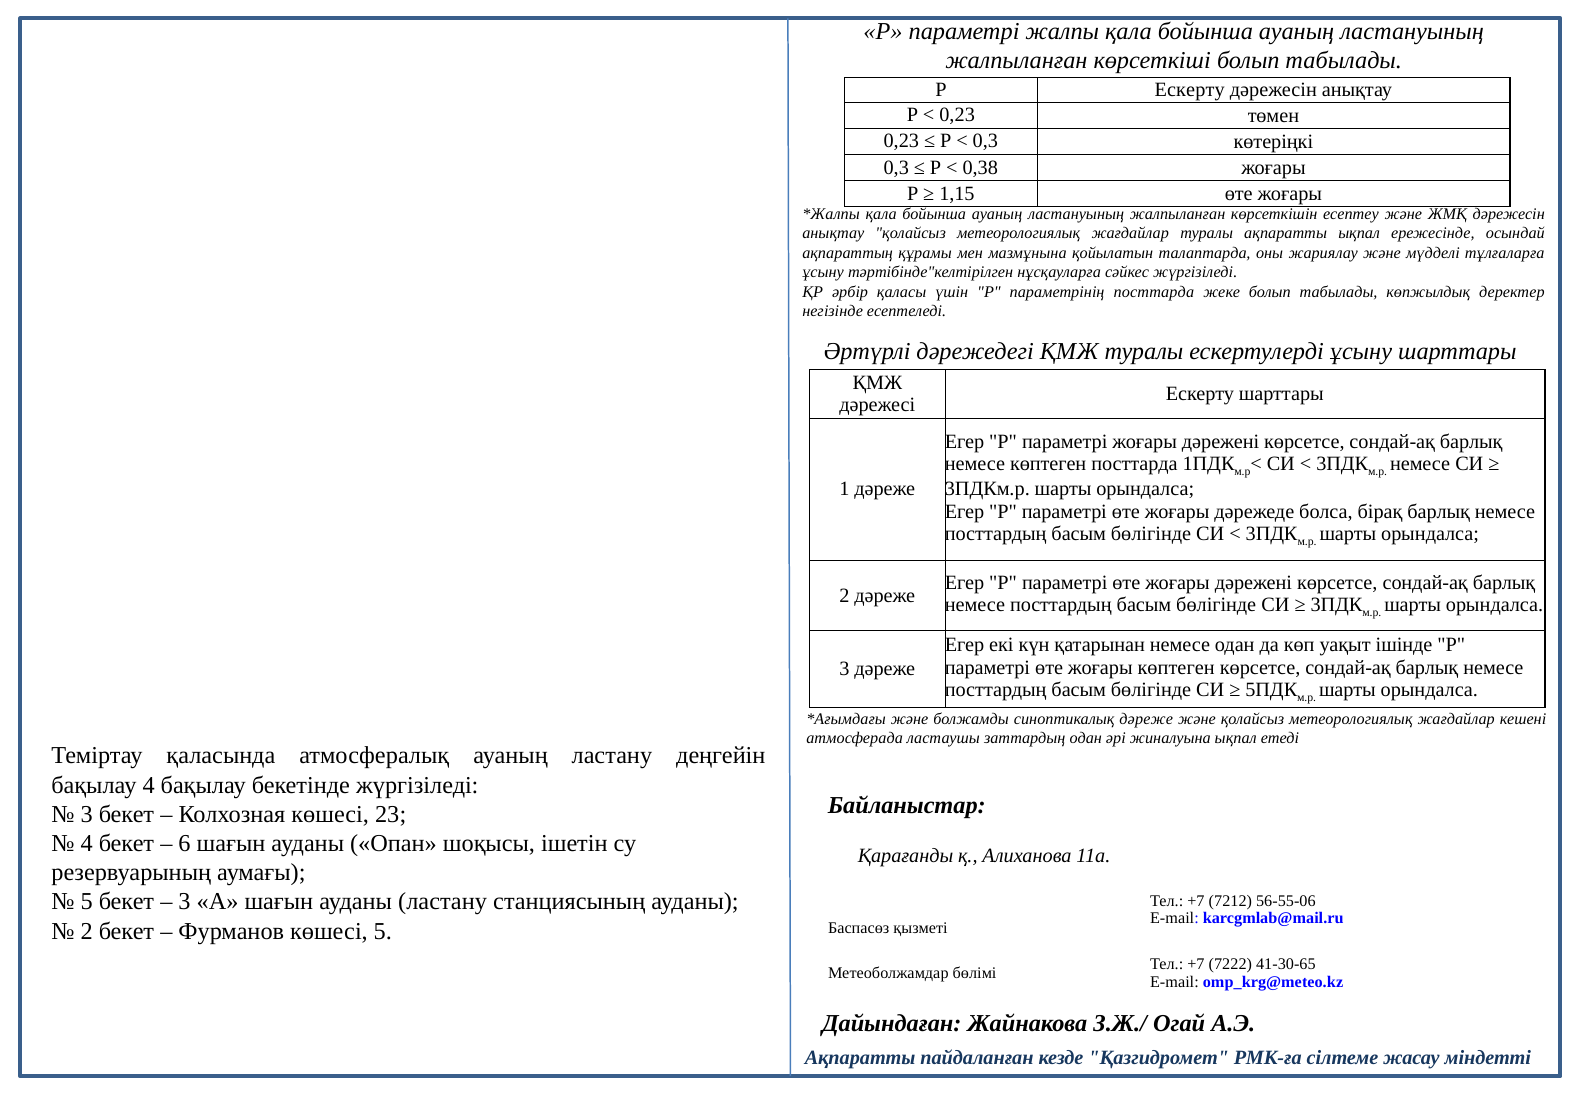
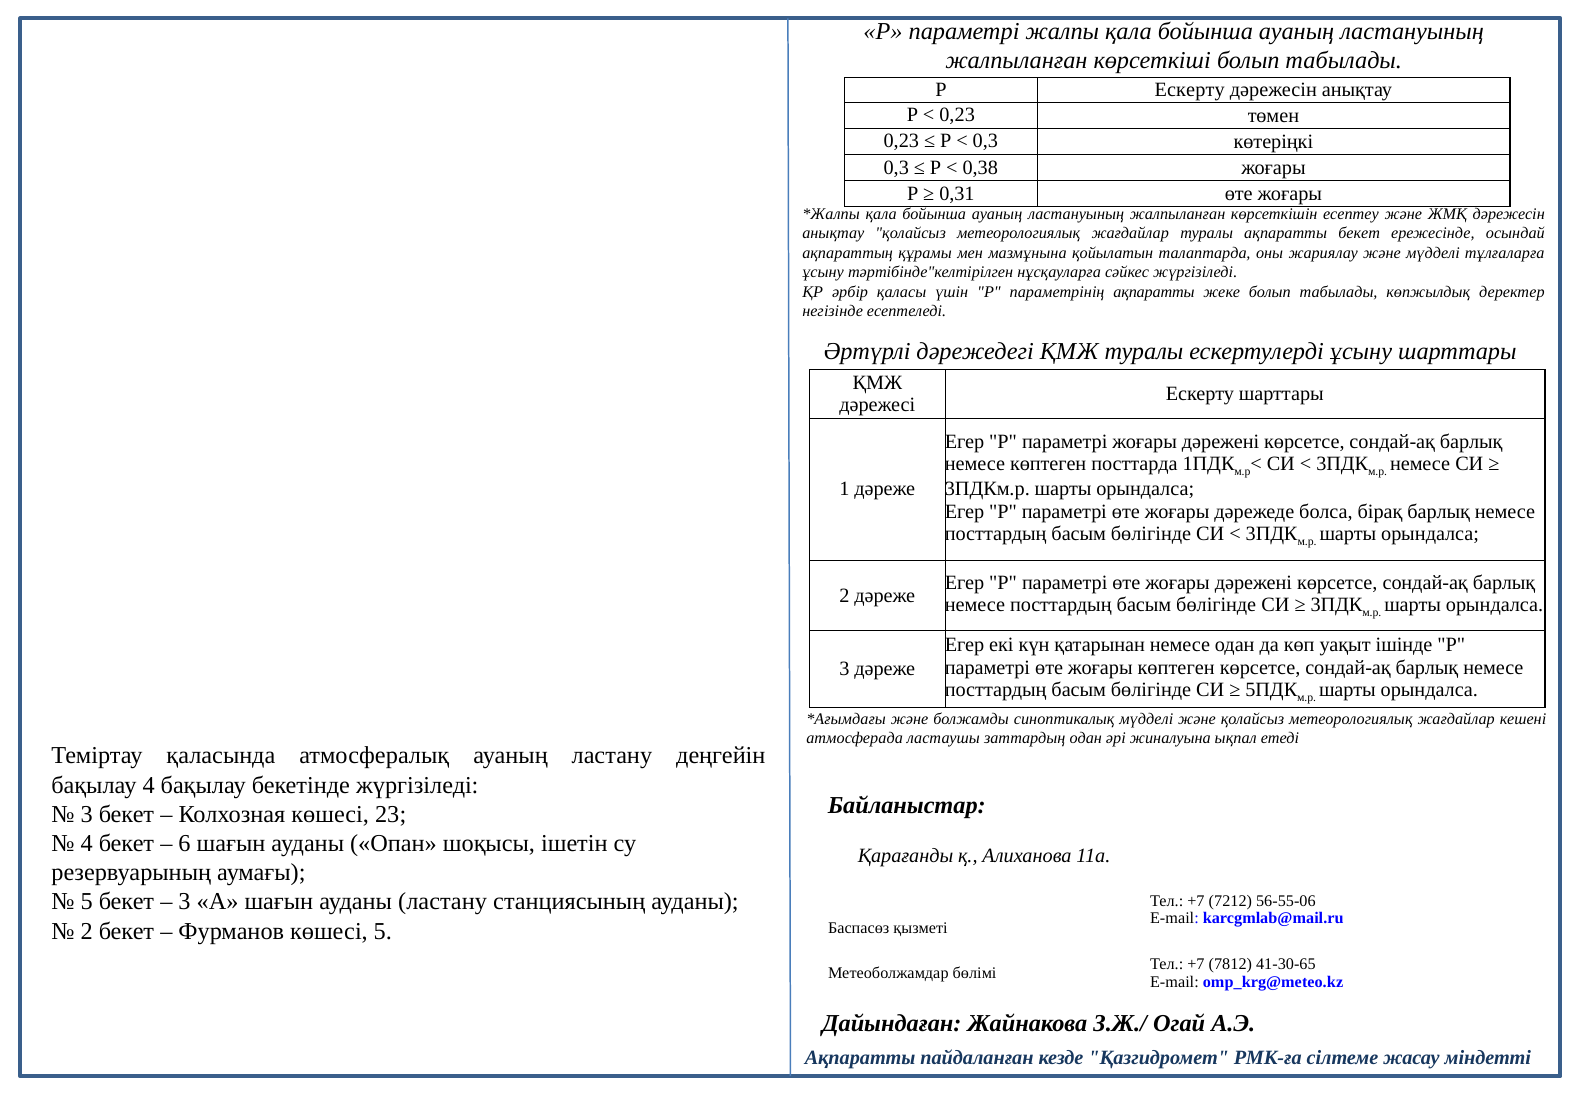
1,15: 1,15 -> 0,31 (957, 193)
ақпаратты ықпал: ықпал -> бекет (1359, 233)
параметрінің посттарда: посттарда -> ақпаратты (1154, 292)
синоптикалық дәреже: дәреже -> мүдделі (1146, 718)
7222: 7222 -> 7812 (1230, 963)
